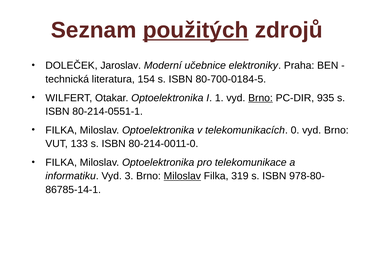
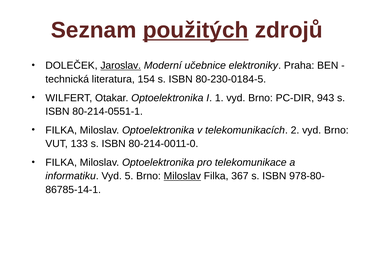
Jaroslav underline: none -> present (121, 66)
80-700-0184-5: 80-700-0184-5 -> 80-230-0184-5 (231, 79)
Brno underline: present -> none (261, 98)
935: 935 -> 943 (326, 98)
0: 0 -> 2 (295, 130)
3: 3 -> 5 (129, 176)
319: 319 -> 367 (240, 176)
